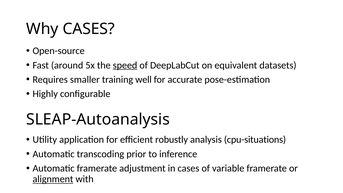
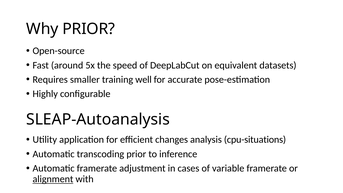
Why CASES: CASES -> PRIOR (89, 29)
speed underline: present -> none (125, 65)
robustly: robustly -> changes (172, 140)
